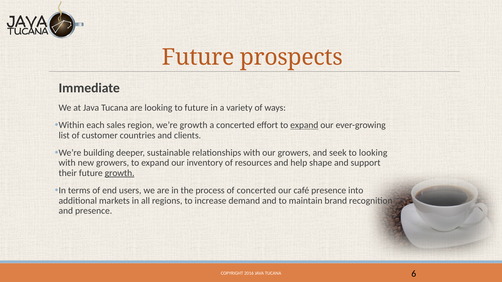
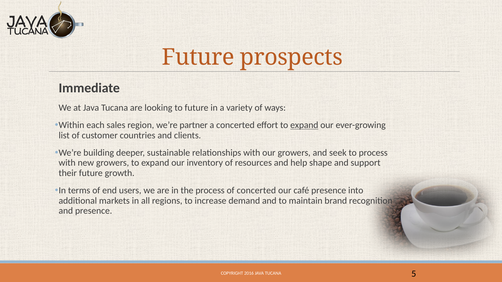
we’re growth: growth -> partner (194, 125)
to looking: looking -> process (373, 153)
growth underline: present -> none (120, 173)
6: 6 -> 5 (414, 274)
